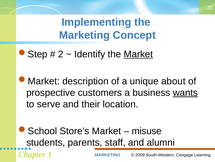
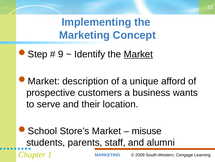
2: 2 -> 9 (61, 54)
about: about -> afford (173, 81)
wants underline: present -> none (185, 92)
